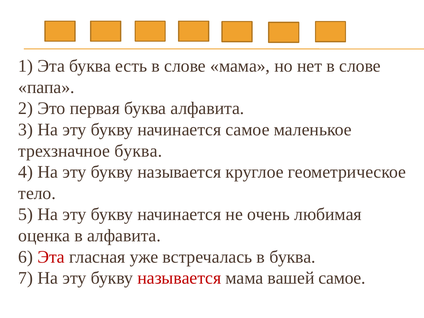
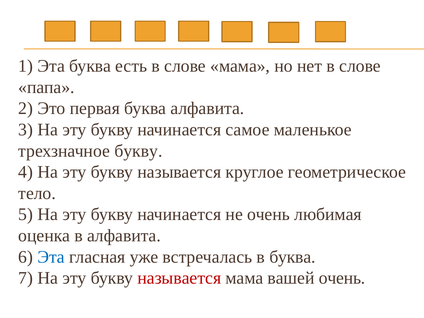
трехзначное буква: буква -> букву (138, 151)
Эта colour: red -> blue (51, 257)
вашей самое: самое -> очень (342, 278)
